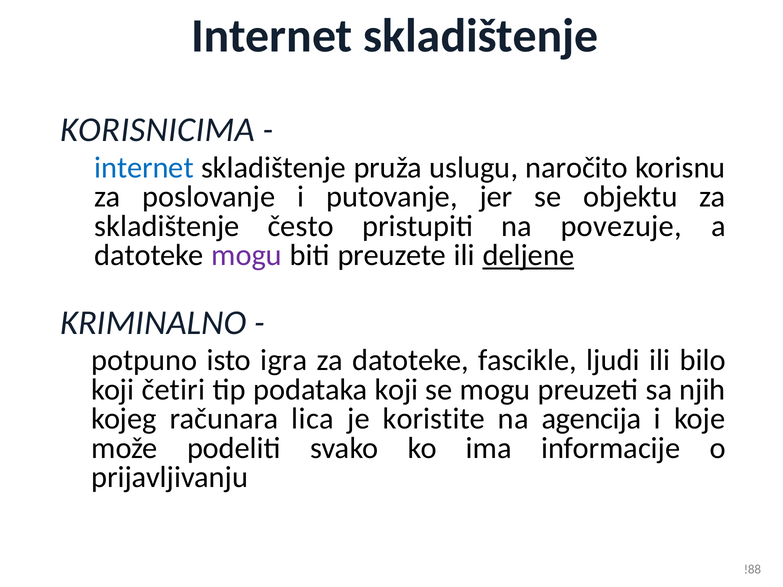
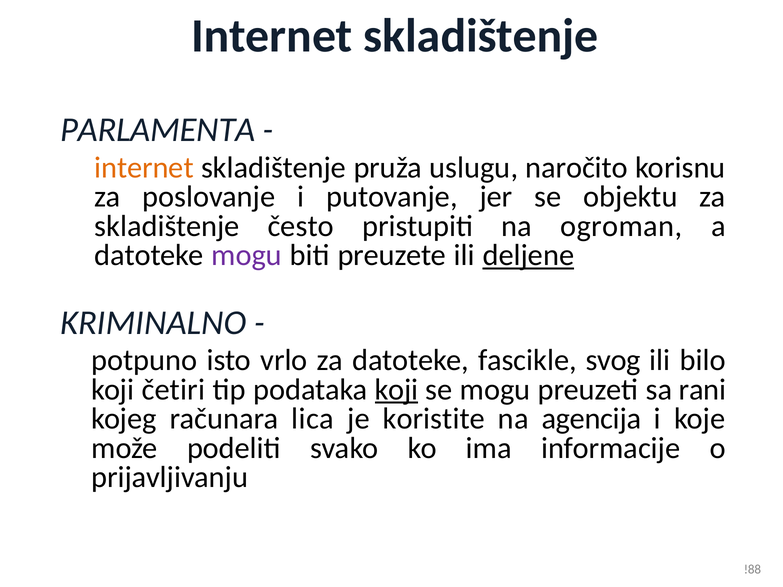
KORISNICIMA: KORISNICIMA -> PARLAMENTA (158, 130)
internet colour: blue -> orange (144, 168)
povezuje: povezuje -> ogroman (621, 226)
igra: igra -> vrlo (284, 360)
ljudi: ljudi -> svog (613, 360)
koji underline: none -> present (397, 390)
njih: njih -> rani (703, 390)
